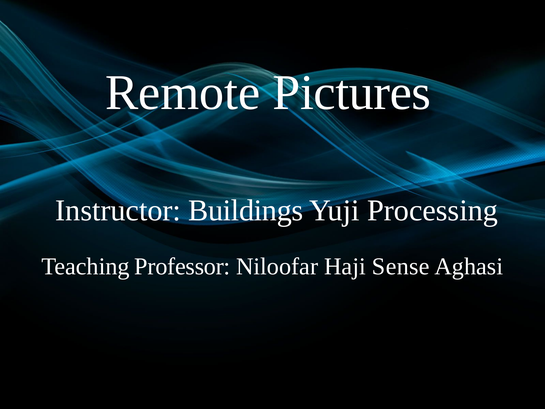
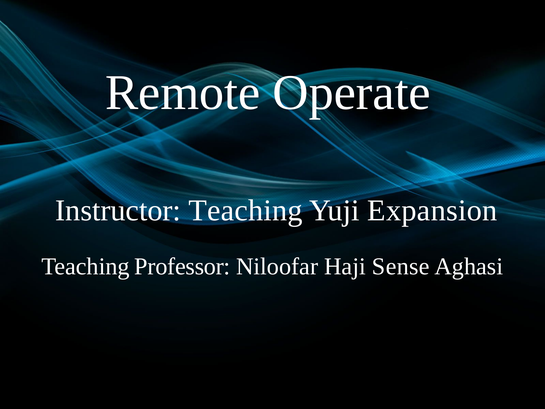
Pictures: Pictures -> Operate (352, 92)
Instructor Buildings: Buildings -> Teaching (246, 210)
Processing: Processing -> Expansion (432, 210)
